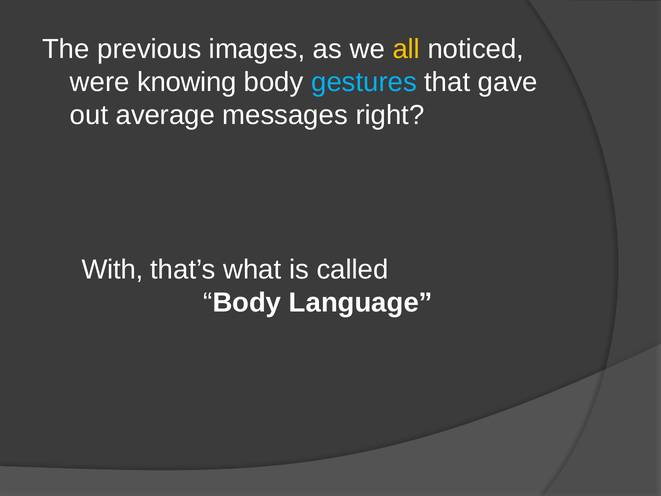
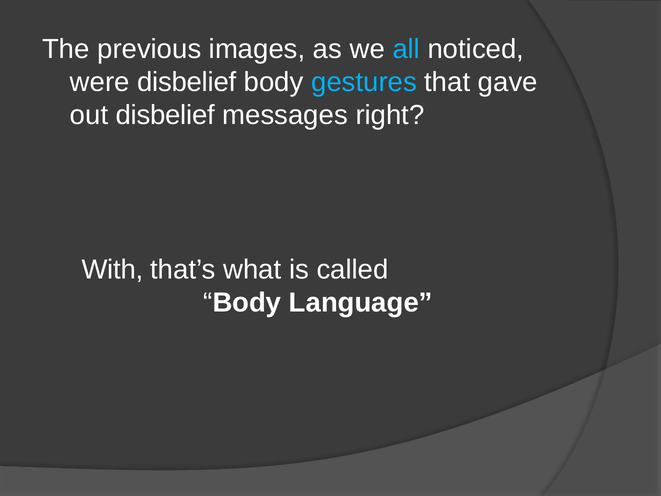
all colour: yellow -> light blue (406, 49)
were knowing: knowing -> disbelief (187, 82)
out average: average -> disbelief (165, 115)
